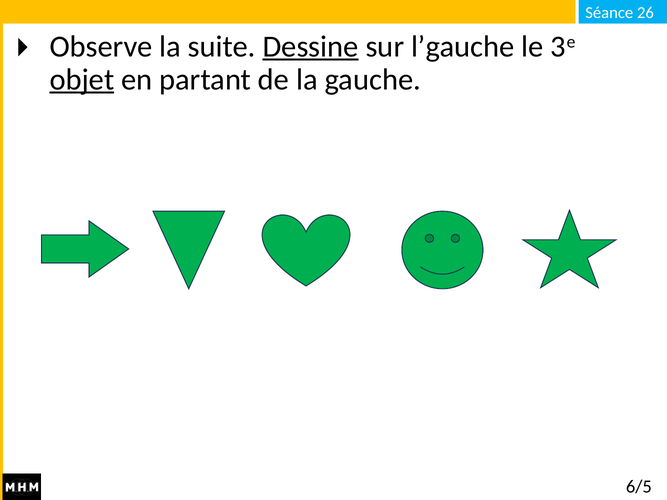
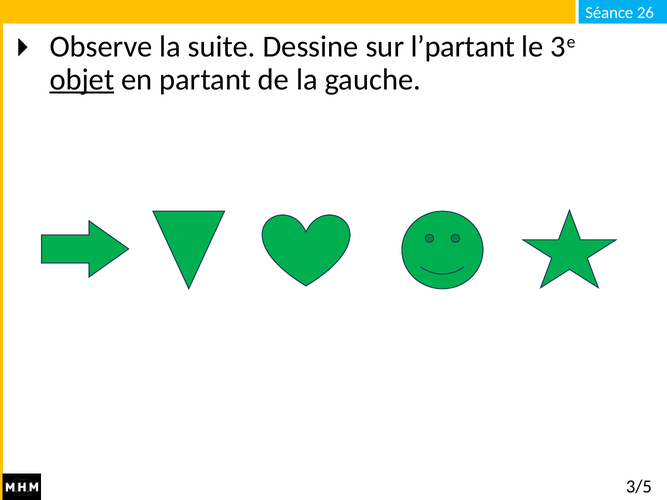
Dessine underline: present -> none (311, 46)
l’gauche: l’gauche -> l’partant (463, 46)
6/5: 6/5 -> 3/5 (639, 487)
